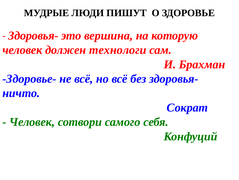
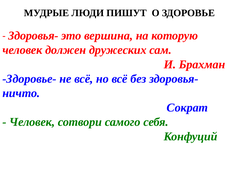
технологи: технологи -> дружеских (118, 50)
